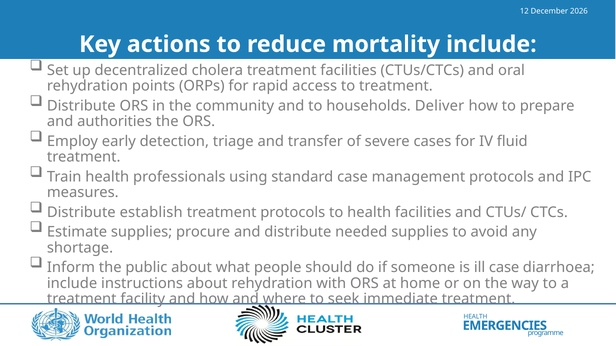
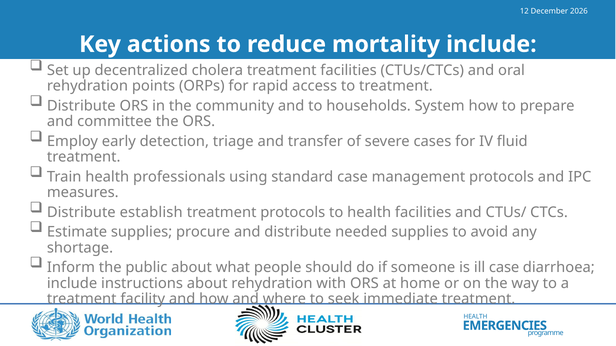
Deliver: Deliver -> System (440, 106)
authorities: authorities -> committee (115, 122)
